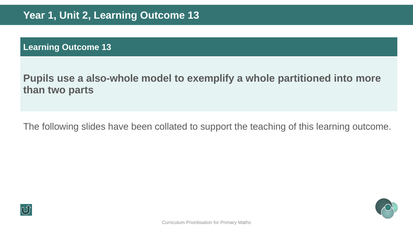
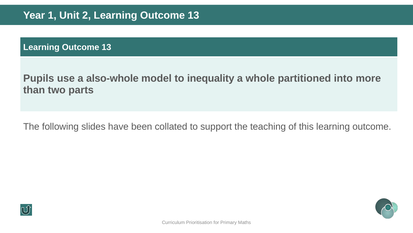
exemplify: exemplify -> inequality (211, 78)
